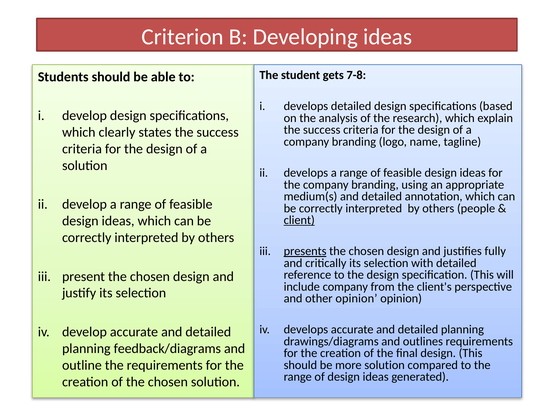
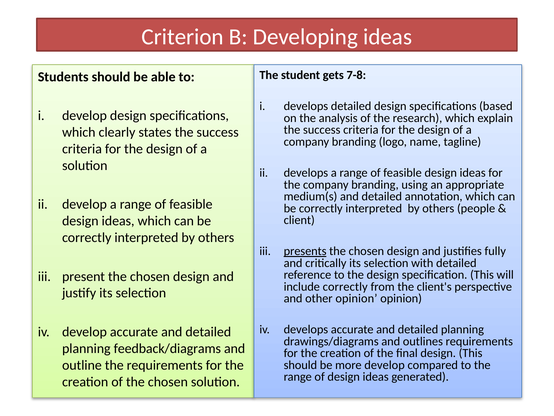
client underline: present -> none (299, 220)
include company: company -> correctly (345, 286)
more solution: solution -> develop (385, 365)
